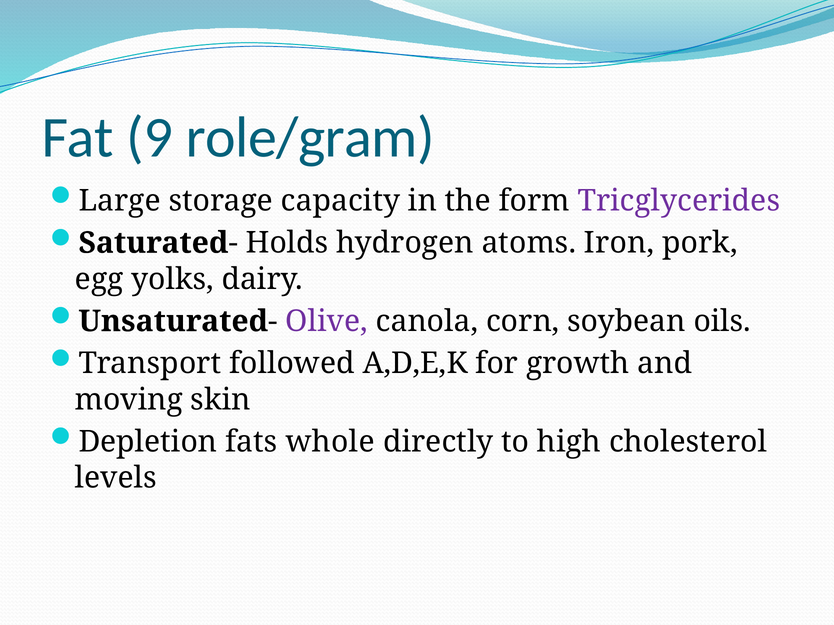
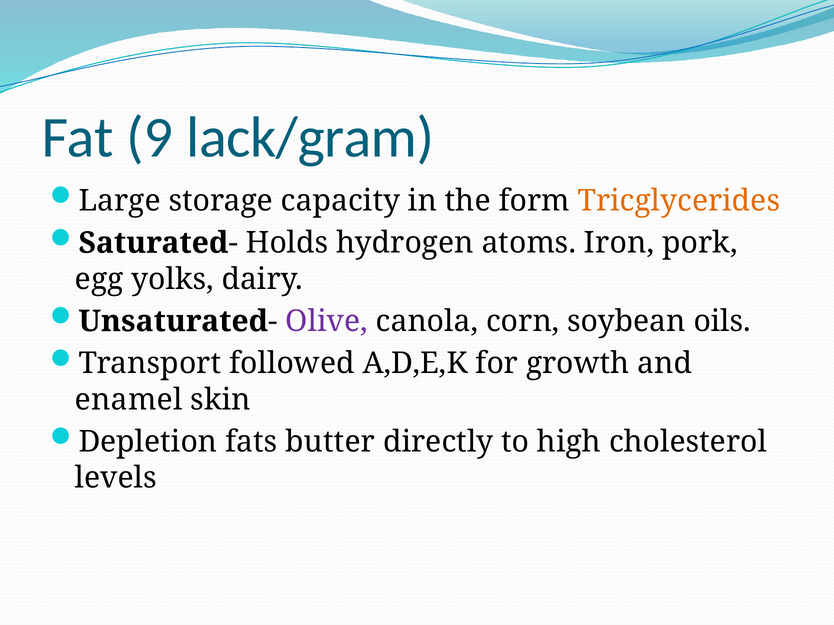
role/gram: role/gram -> lack/gram (310, 138)
Tricglycerides colour: purple -> orange (679, 201)
moving: moving -> enamel (129, 400)
whole: whole -> butter (330, 442)
